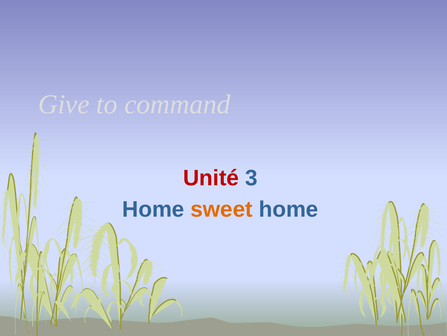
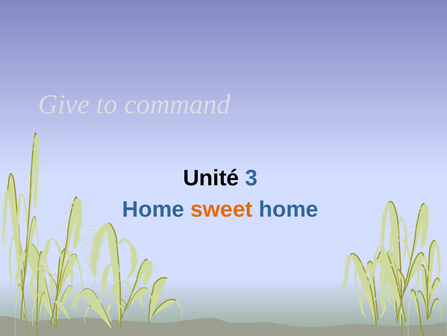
Unité colour: red -> black (211, 178)
